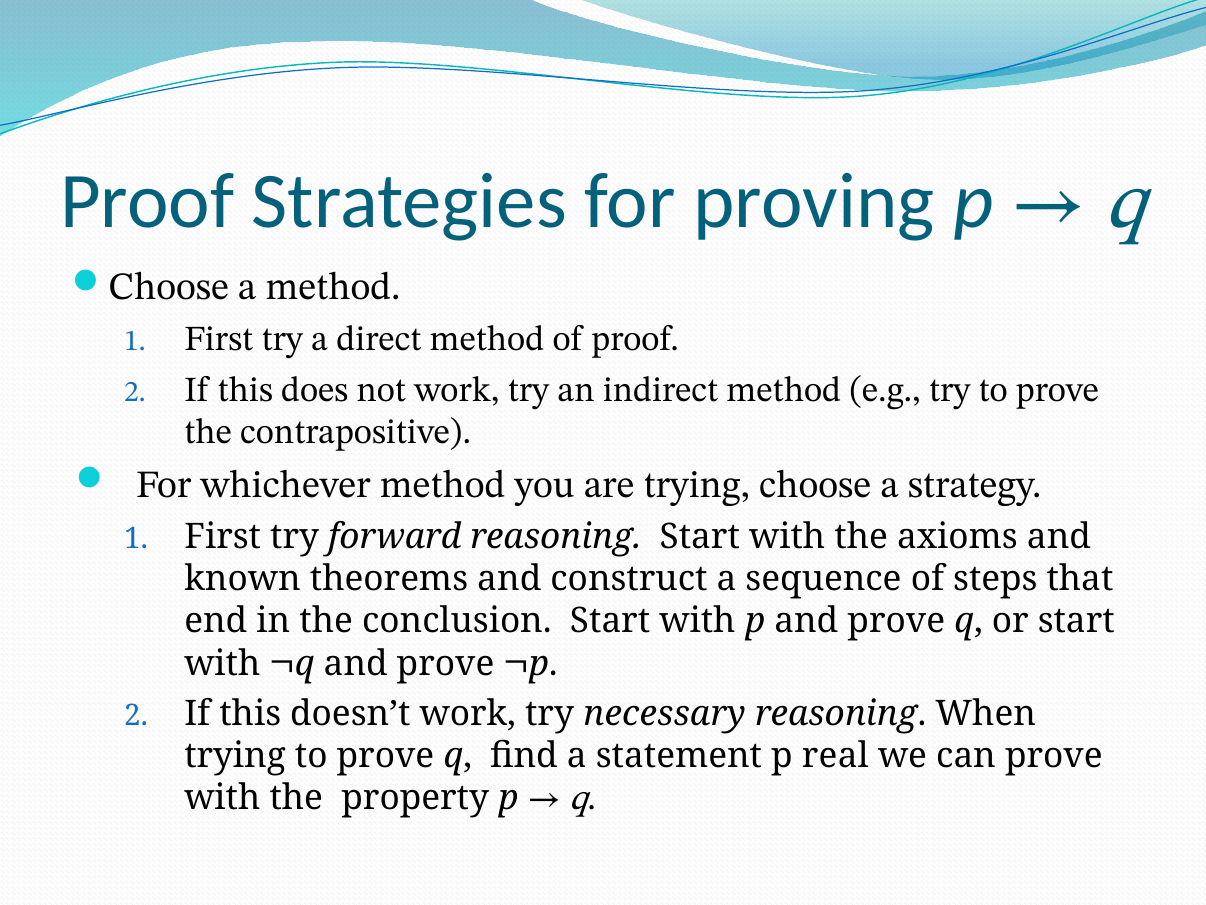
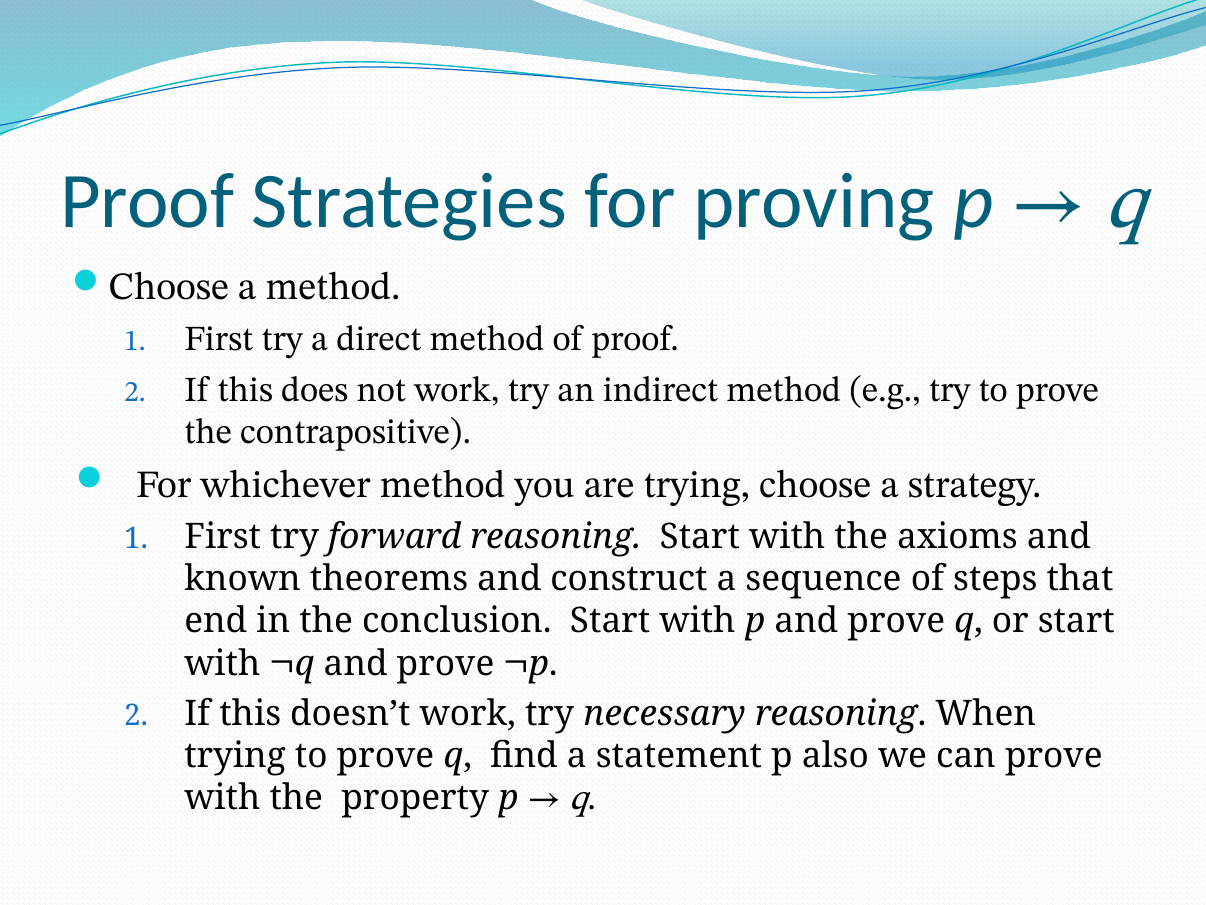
real: real -> also (835, 756)
